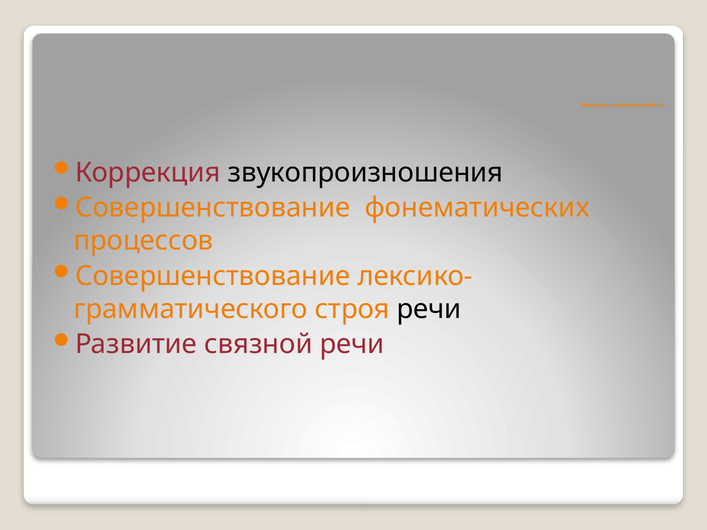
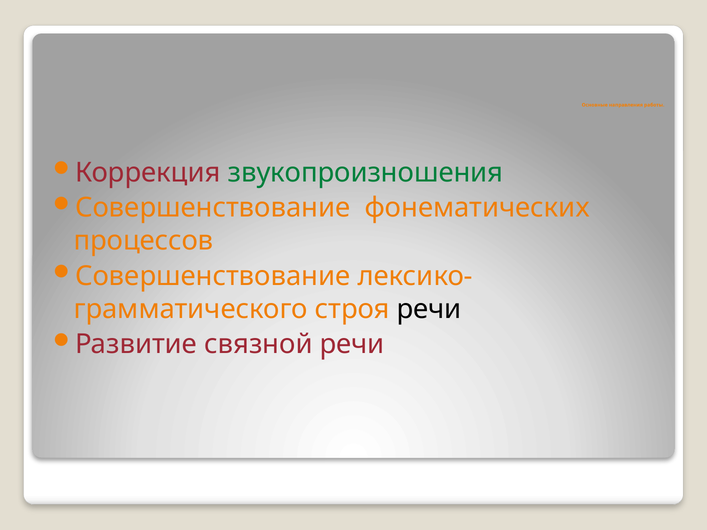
звукопроизношения colour: black -> green (366, 173)
